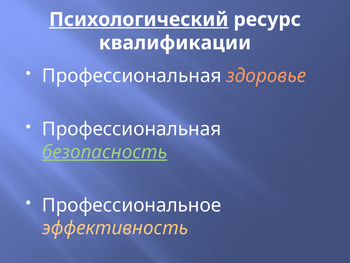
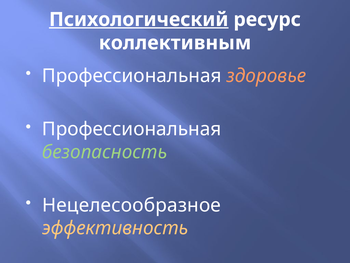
квалификации: квалификации -> коллективным (175, 43)
безопасность underline: present -> none (105, 152)
Профессиональное: Профессиональное -> Нецелесообразное (131, 205)
